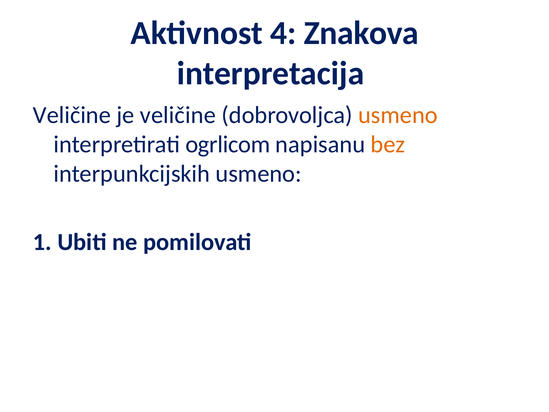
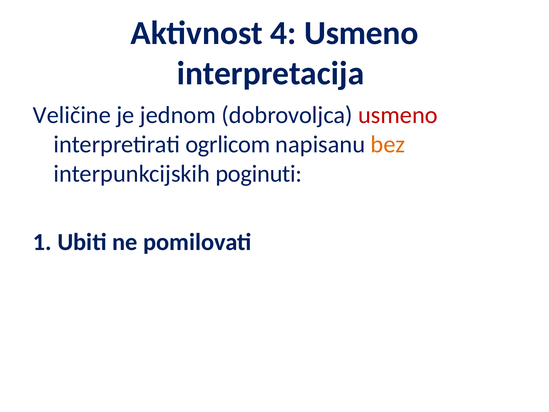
4 Znakova: Znakova -> Usmeno (361, 33)
je veličine: veličine -> jednom (178, 115)
usmeno colour: orange -> red (398, 115)
interpunkcijskih usmeno: usmeno -> poginuti (259, 174)
